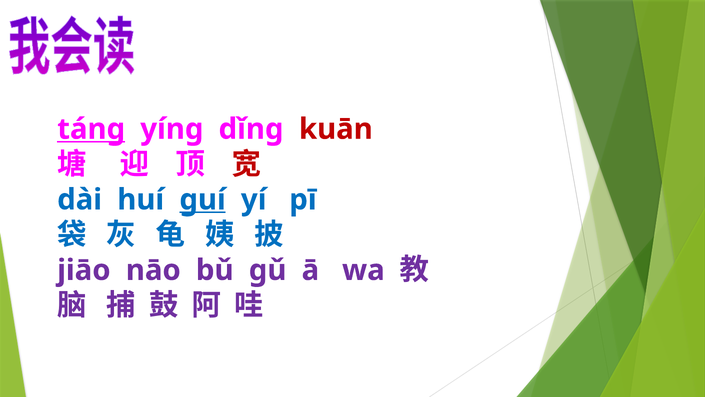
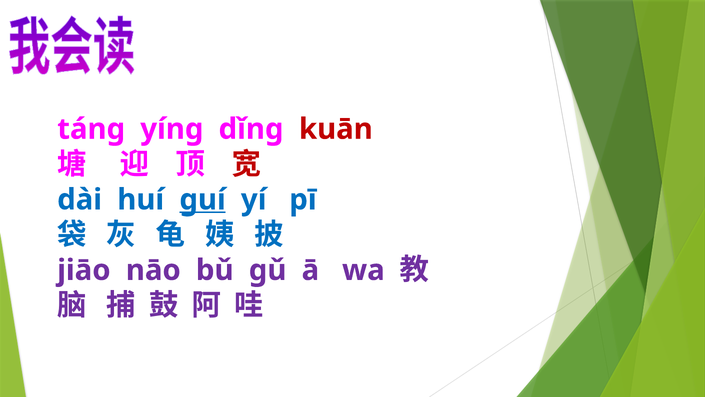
tánɡ underline: present -> none (91, 129)
